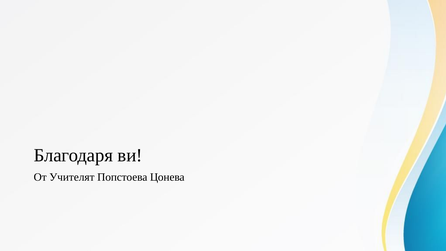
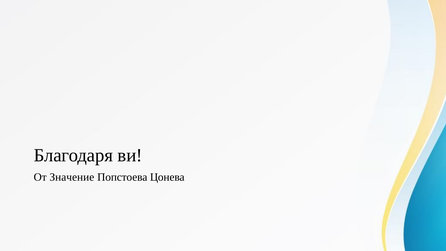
Учителят: Учителят -> Значение (72, 177)
